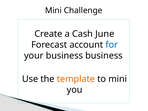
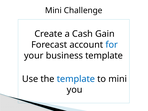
June: June -> Gain (105, 34)
business business: business -> template (104, 56)
template colour: orange -> blue (76, 79)
